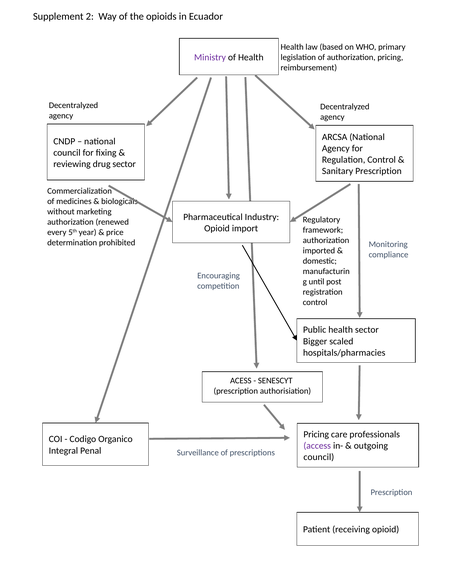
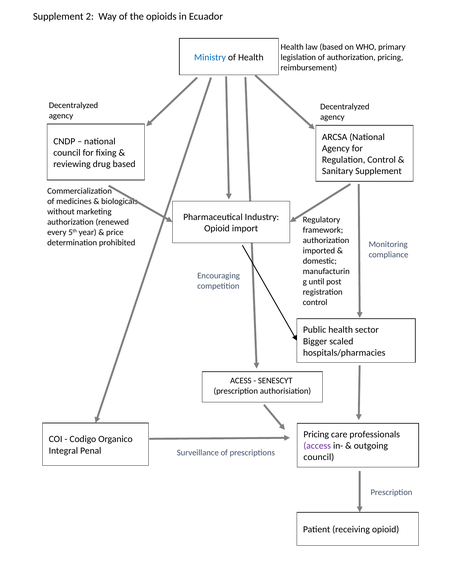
Ministry colour: purple -> blue (210, 57)
drug sector: sector -> based (124, 164)
Sanitary Prescription: Prescription -> Supplement (378, 171)
